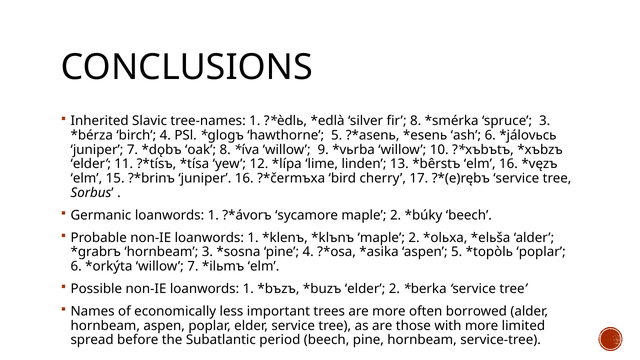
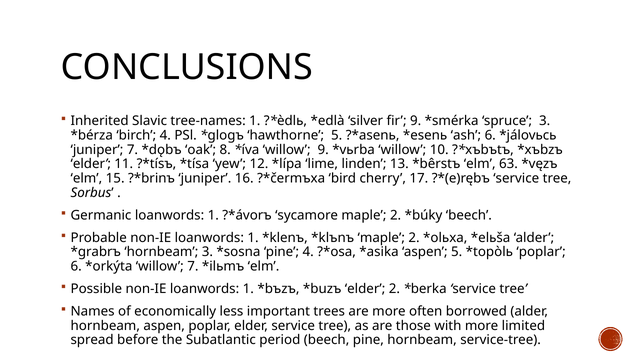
fir 8: 8 -> 9 (416, 121)
elm 16: 16 -> 63 (508, 164)
